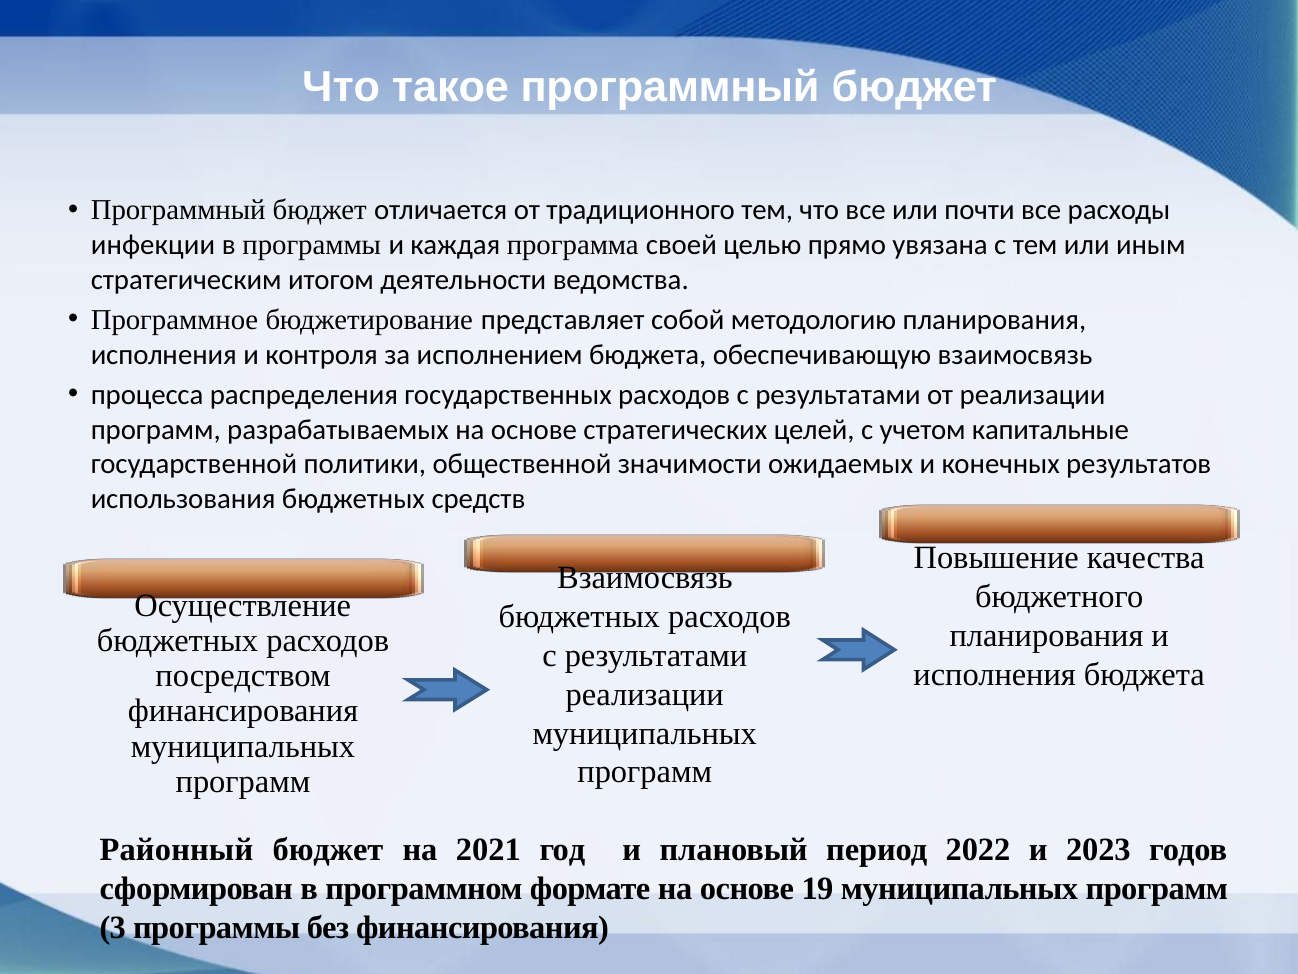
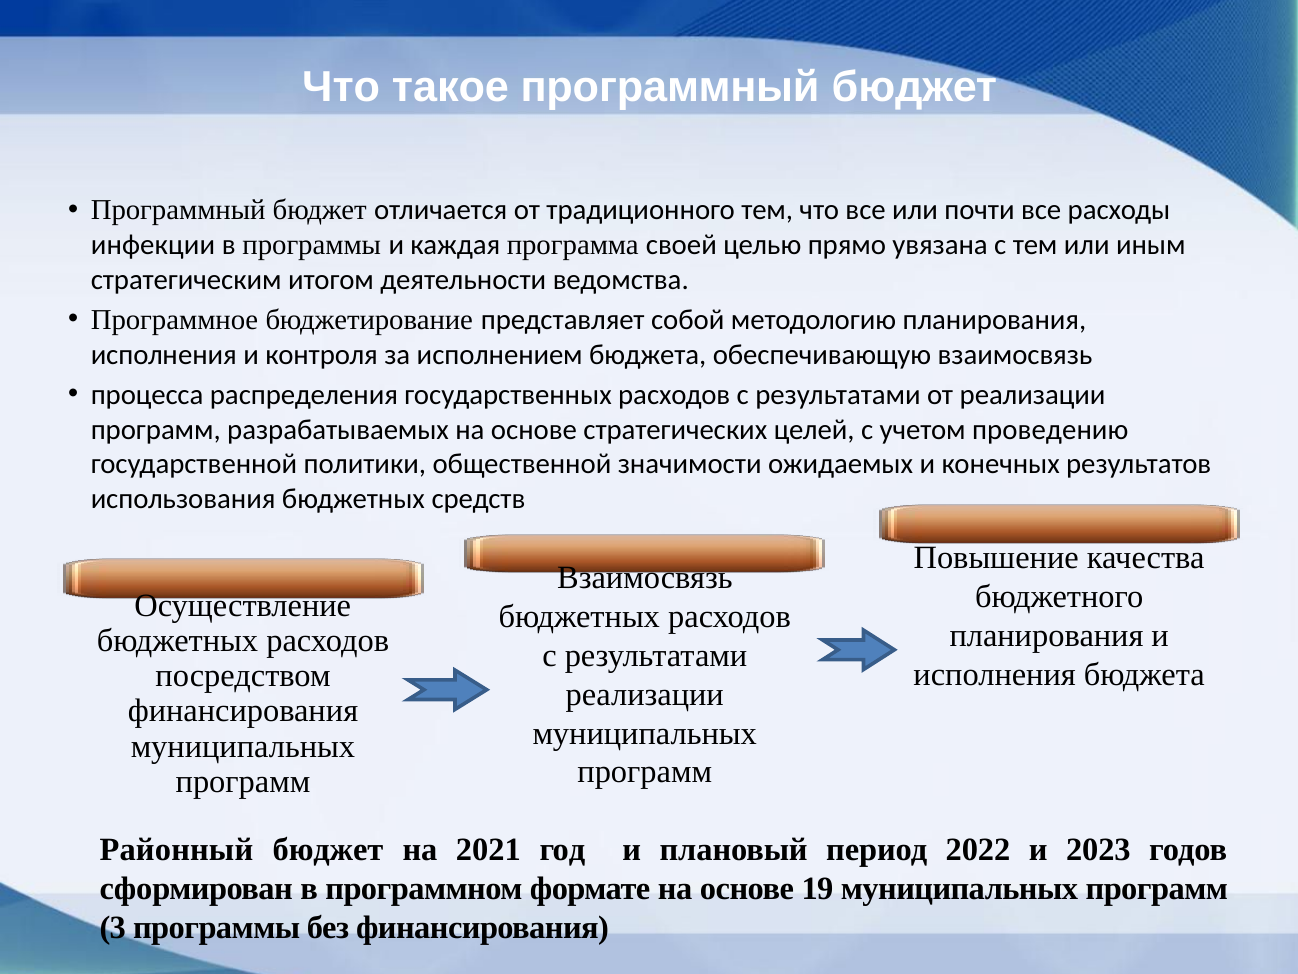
капитальные: капитальные -> проведению (1050, 429)
